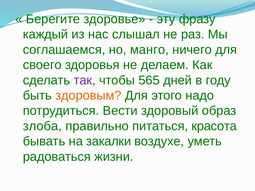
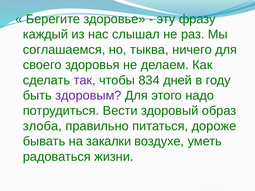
манго: манго -> тыква (149, 50)
565: 565 -> 834 (149, 80)
здоровым colour: orange -> purple (88, 96)
красота: красота -> дороже (214, 126)
